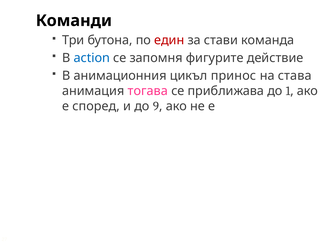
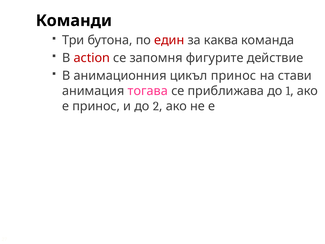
стави: стави -> каква (221, 40)
action colour: blue -> red (92, 58)
става: става -> стави (295, 76)
е според: според -> принос (96, 106)
9: 9 -> 2 (156, 106)
